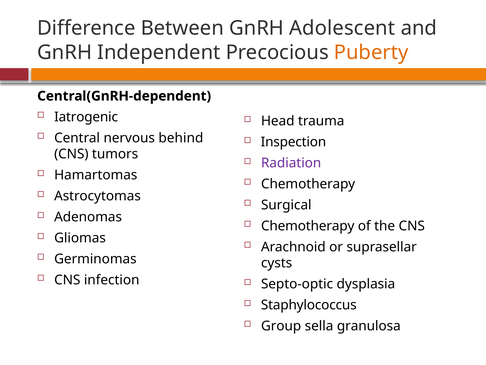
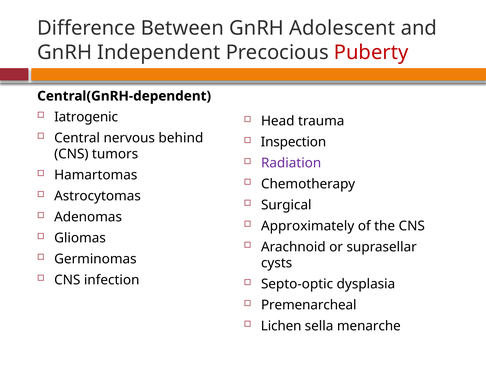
Puberty colour: orange -> red (371, 52)
Chemotherapy: Chemotherapy -> Approximately (308, 226)
Staphylococcus: Staphylococcus -> Premenarcheal (309, 305)
Group: Group -> Lichen (281, 326)
granulosa: granulosa -> menarche (369, 326)
